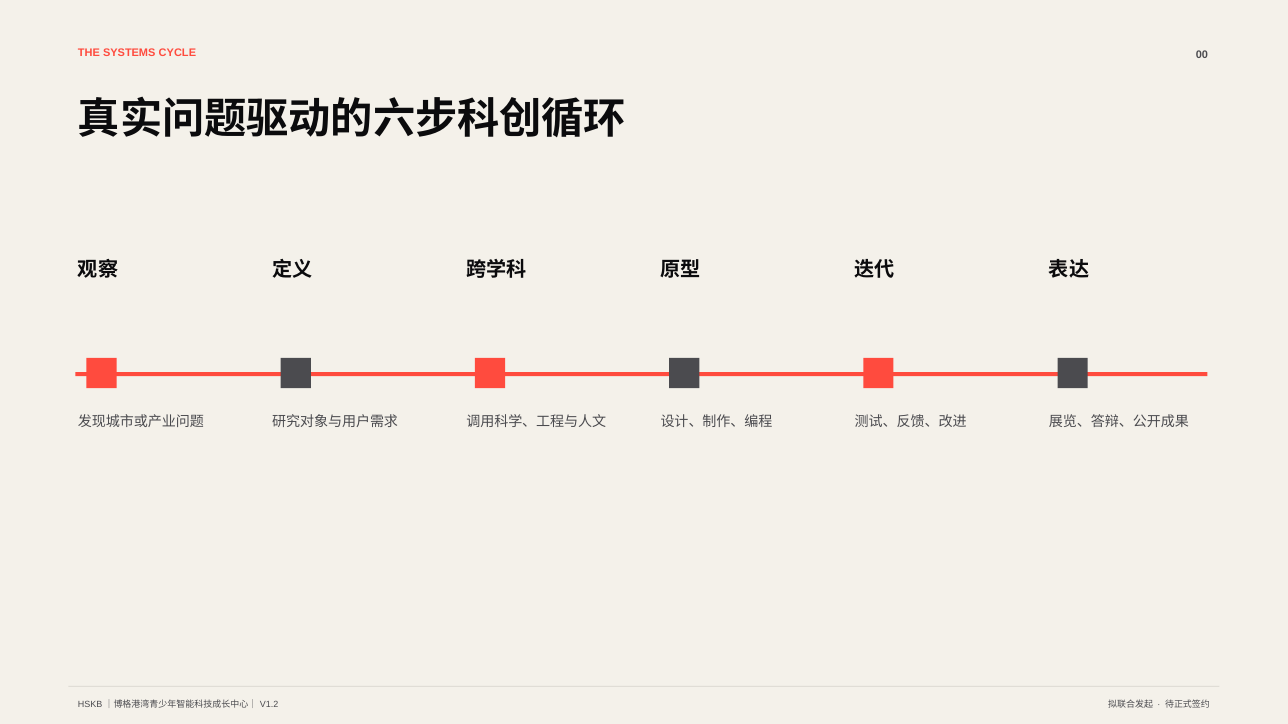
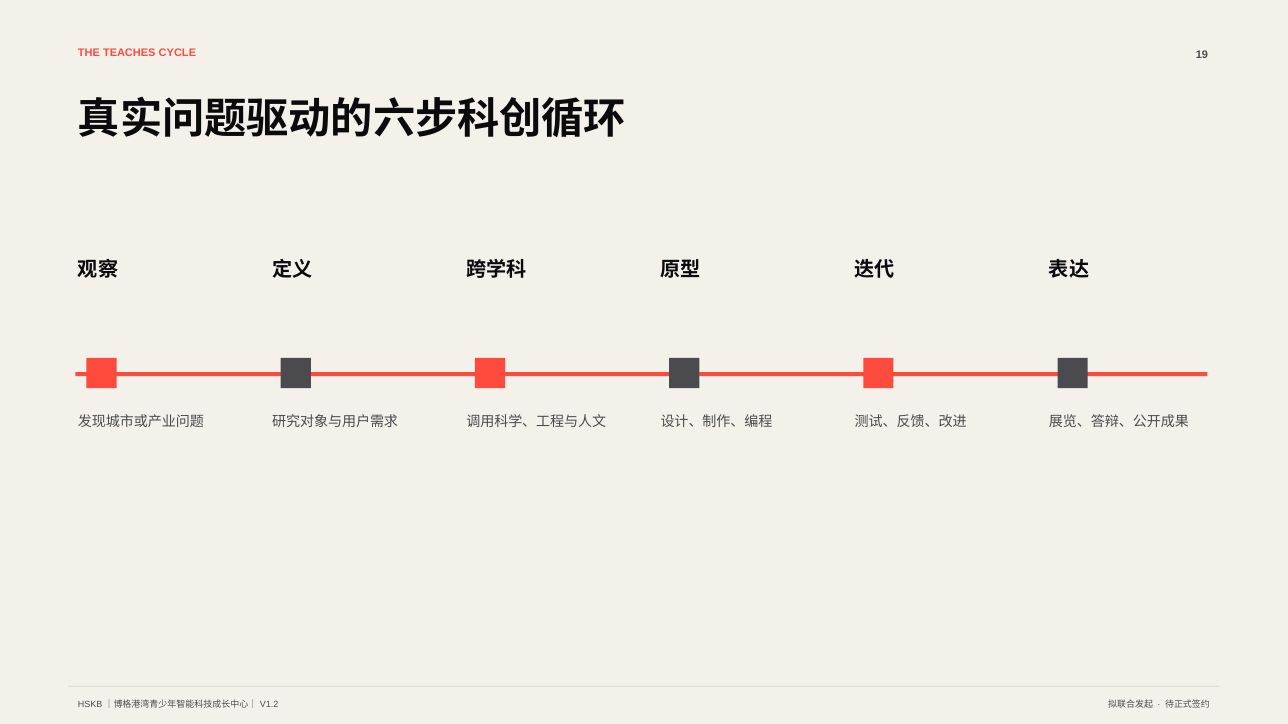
SYSTEMS: SYSTEMS -> TEACHES (129, 52)
00: 00 -> 19 (1202, 54)
